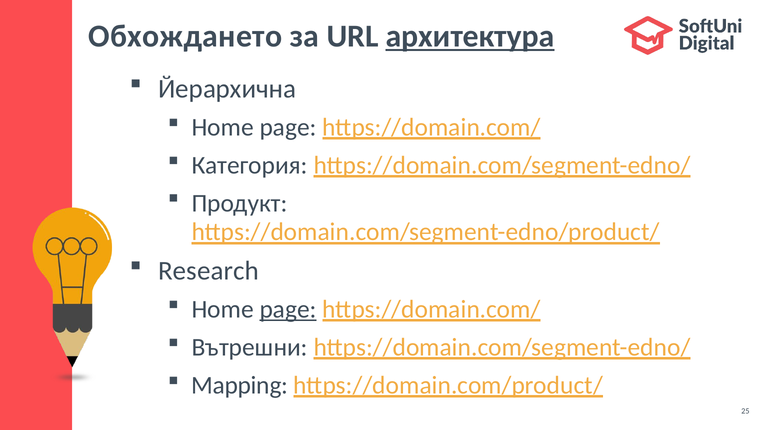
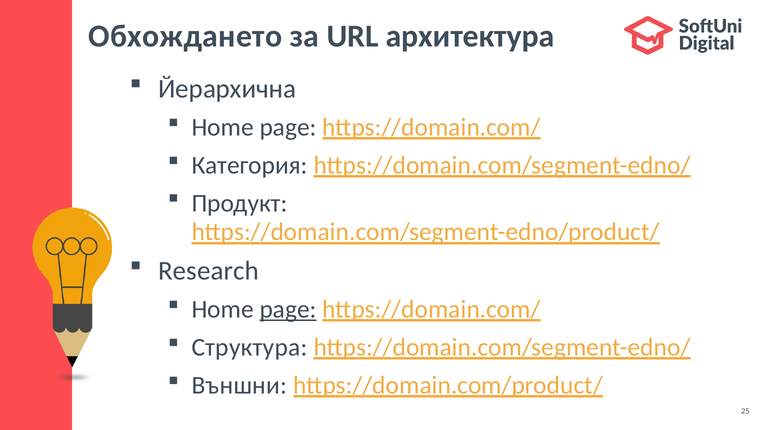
архитектура underline: present -> none (470, 36)
Вътрешни: Вътрешни -> Структура (250, 347)
Mapping: Mapping -> Външни (239, 385)
